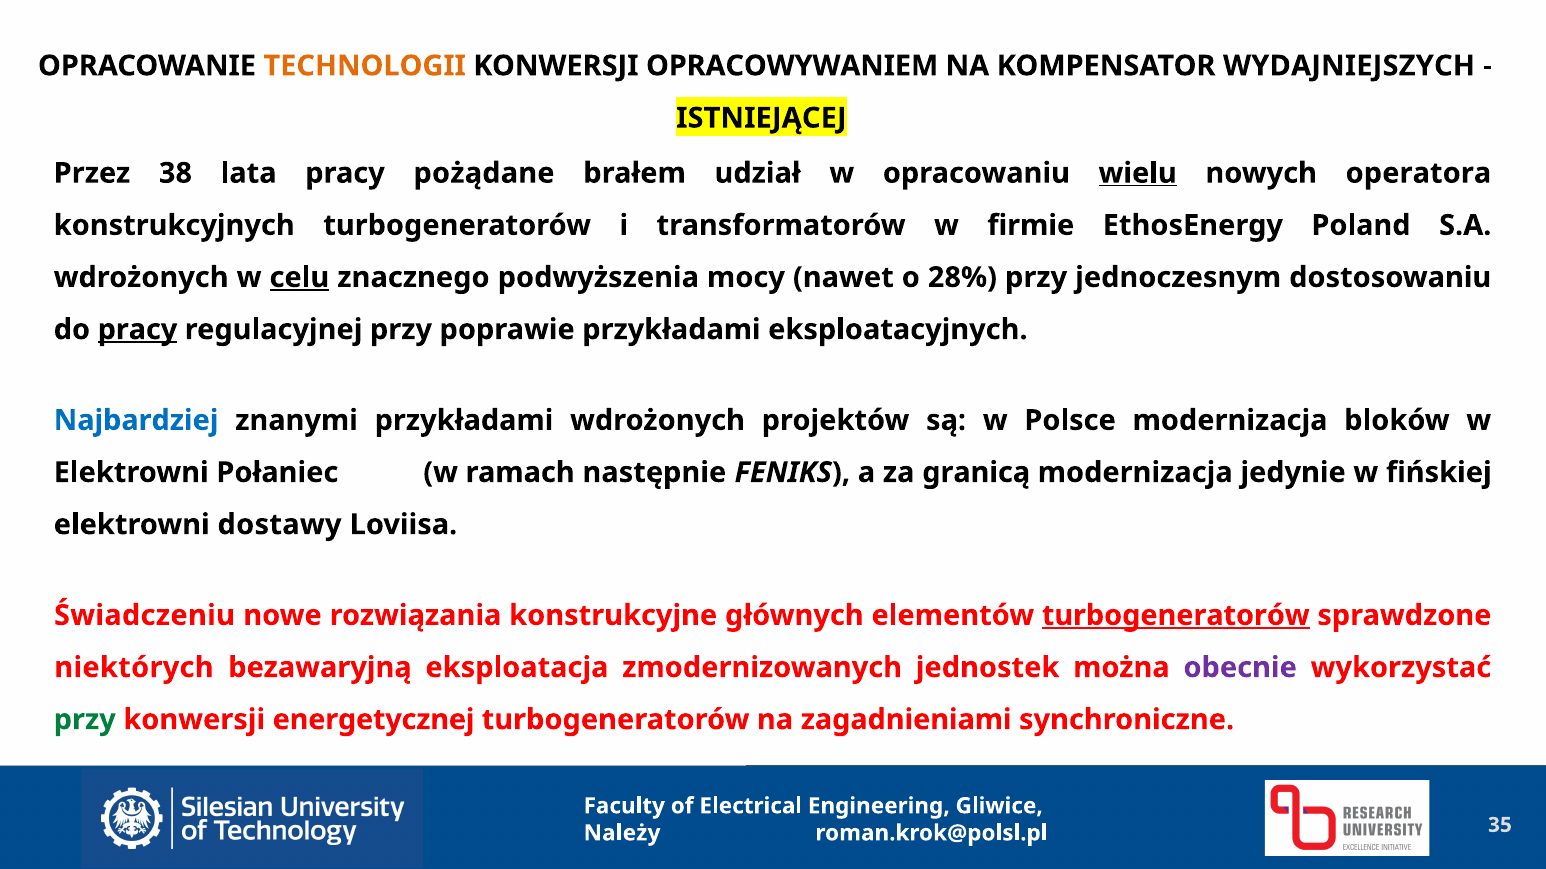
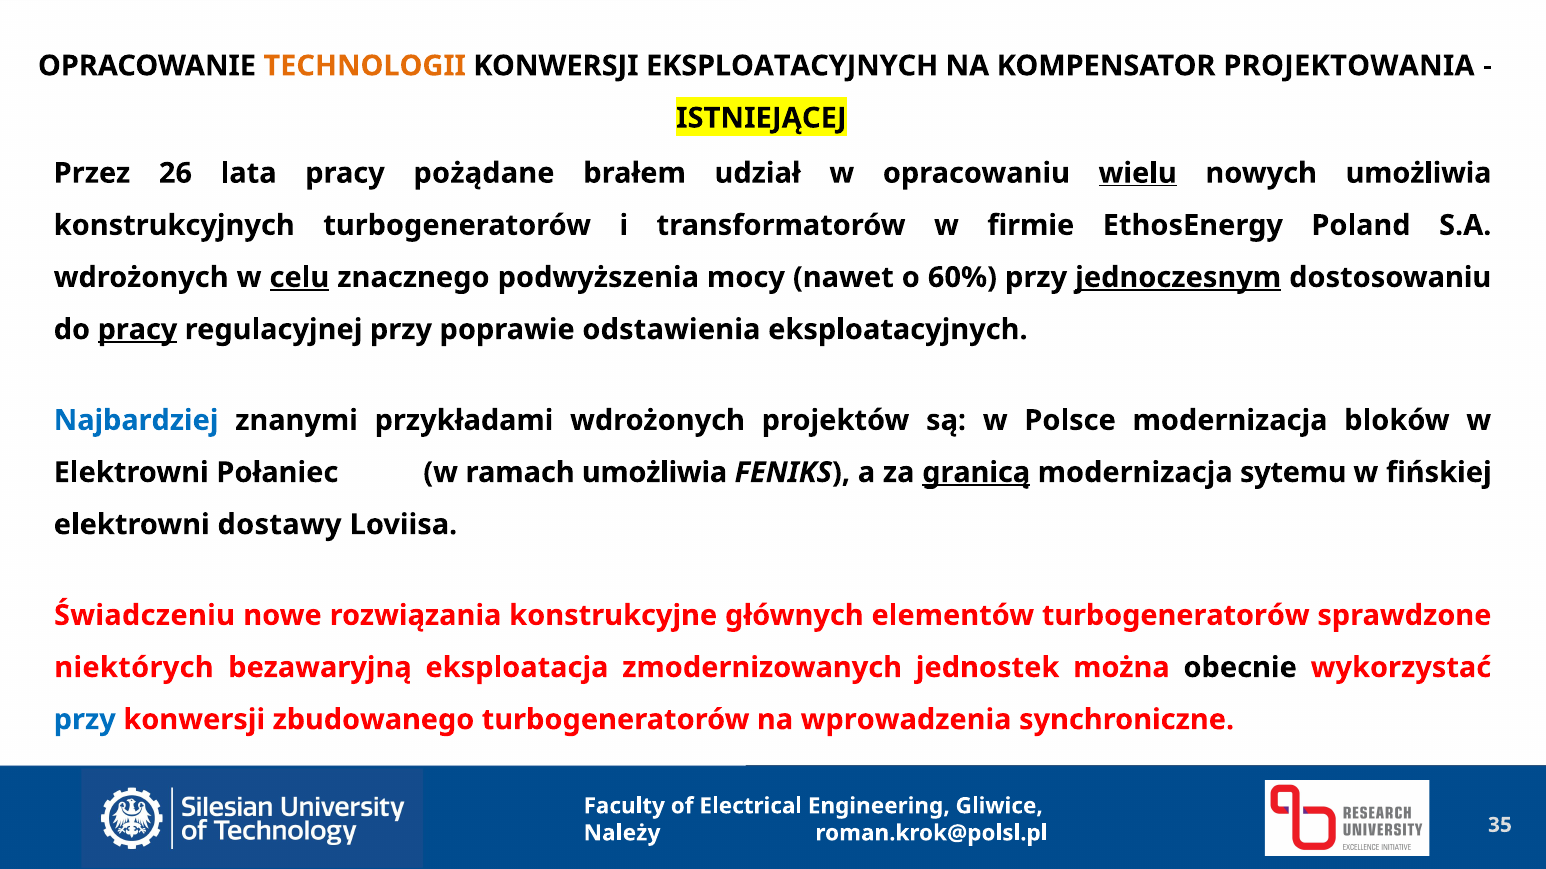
KONWERSJI OPRACOWYWANIEM: OPRACOWYWANIEM -> EKSPLOATACYJNYCH (792, 66)
WYDAJNIEJSZYCH: WYDAJNIEJSZYCH -> PROJEKTOWANIA (1349, 66)
38: 38 -> 26 (175, 173)
nowych operatora: operatora -> umożliwia (1419, 173)
28%: 28% -> 60% (962, 278)
jednoczesnym underline: none -> present (1178, 278)
poprawie przykładami: przykładami -> odstawienia (671, 330)
ramach następnie: następnie -> umożliwia (655, 473)
granicą underline: none -> present (976, 473)
jedynie: jedynie -> sytemu (1293, 473)
turbogeneratorów underline: present -> none (1176, 616)
obecnie colour: purple -> black (1240, 668)
przy colour: green -> blue (85, 720)
energetycznej: energetycznej -> zbudowanego (373, 720)
zagadnieniami: zagadnieniami -> wprowadzenia (906, 720)
